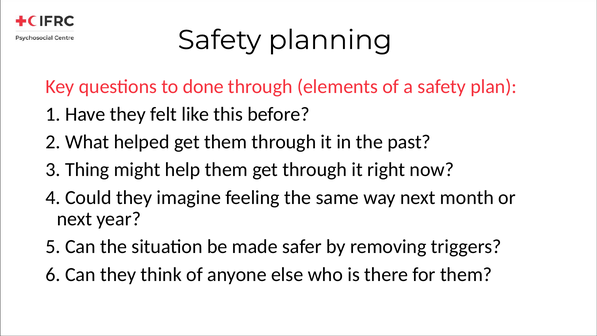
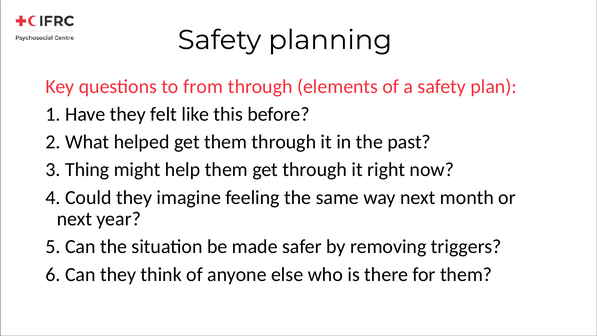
done: done -> from (203, 86)
